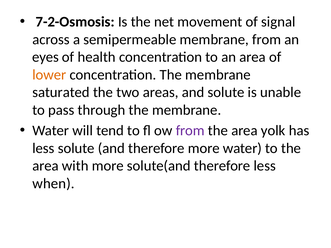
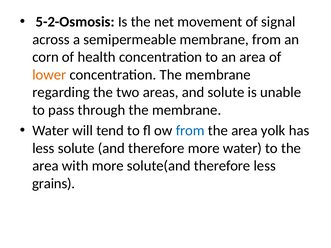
7-2-Osmosis: 7-2-Osmosis -> 5-2-Osmosis (75, 22)
eyes: eyes -> corn (46, 57)
saturated: saturated -> regarding (61, 92)
from colour: purple -> blue (190, 131)
when: when -> grains (54, 184)
